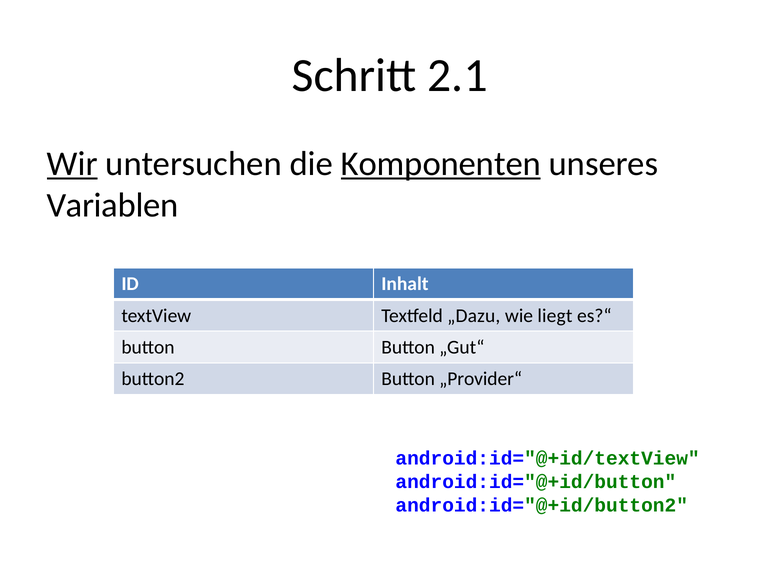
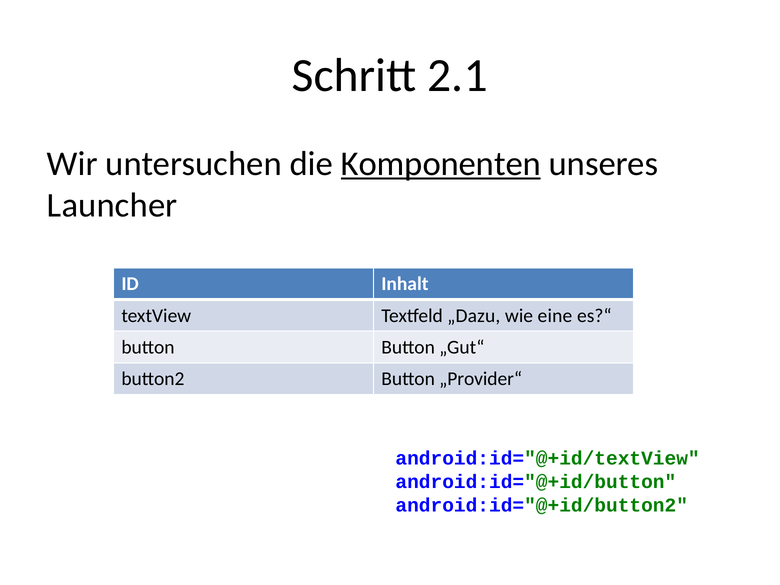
Wir underline: present -> none (72, 164)
Variablen: Variablen -> Launcher (112, 205)
liegt: liegt -> eine (555, 316)
